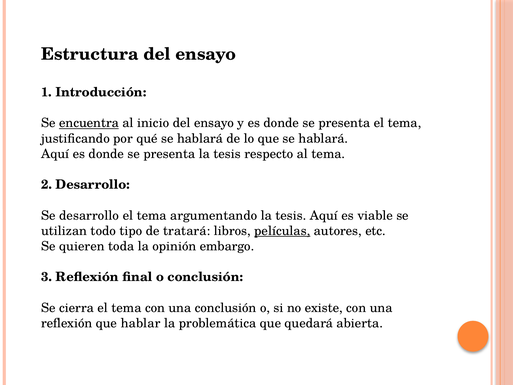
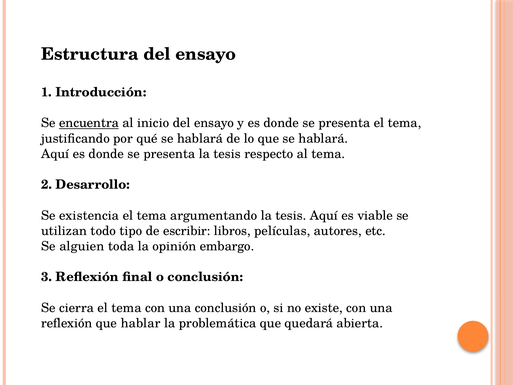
Se desarrollo: desarrollo -> existencia (89, 215)
tratará: tratará -> escribir (187, 231)
películas underline: present -> none (282, 231)
quieren: quieren -> alguien (82, 246)
